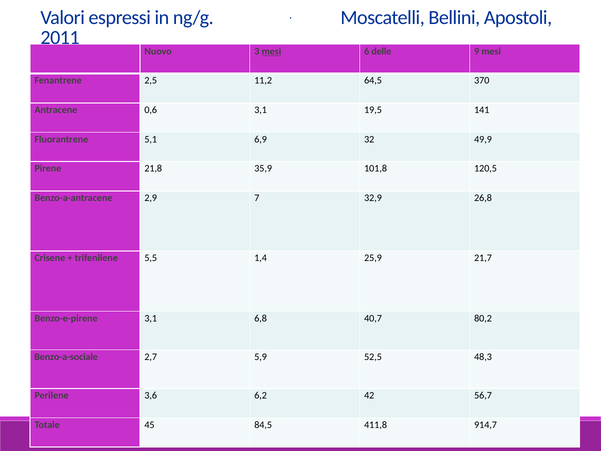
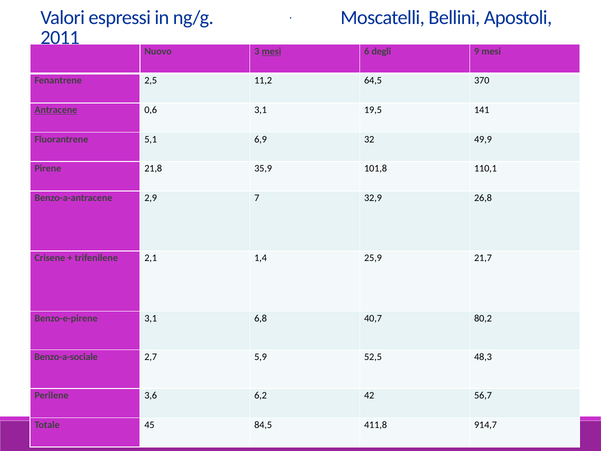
delle: delle -> degli (381, 51)
Antracene underline: none -> present (56, 110)
120,5: 120,5 -> 110,1 (486, 169)
5,5: 5,5 -> 2,1 (151, 258)
